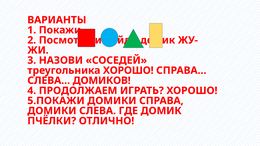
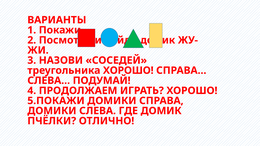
ДОМИКОВ: ДОМИКОВ -> ПОДУМАЙ (102, 81)
